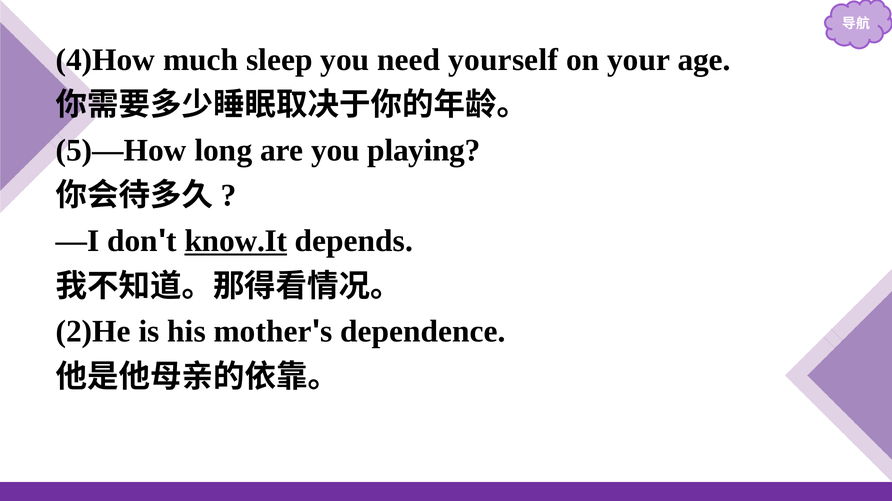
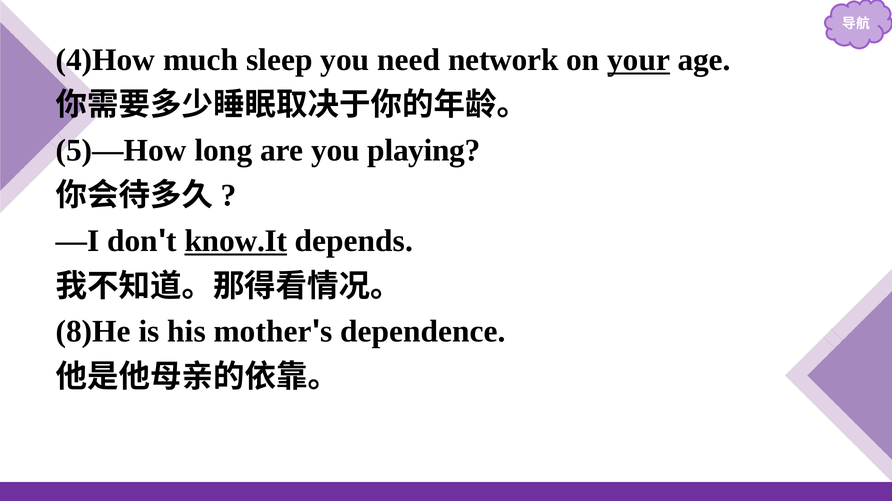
yourself: yourself -> network (503, 60)
your underline: none -> present (639, 60)
2)He: 2)He -> 8)He (93, 332)
